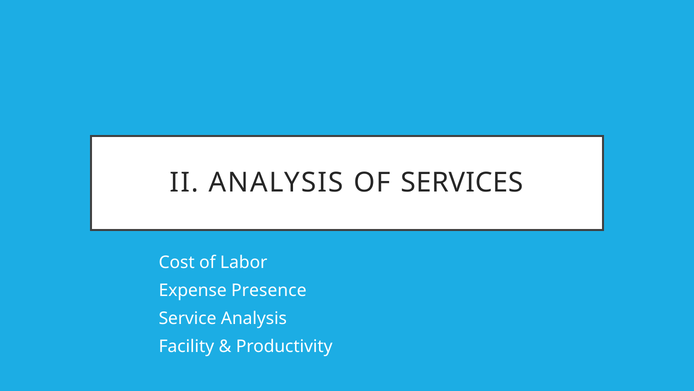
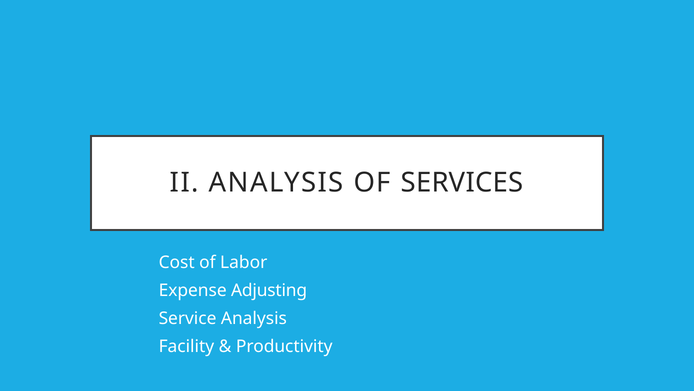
Presence: Presence -> Adjusting (269, 290)
